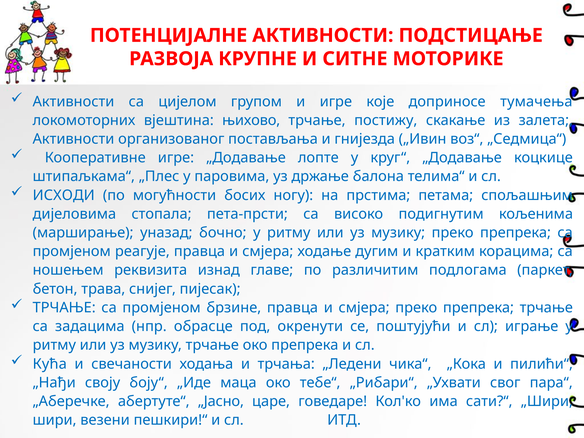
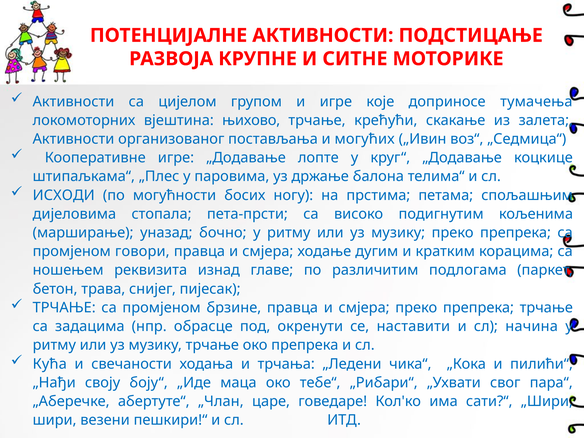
постижу: постижу -> крећући (386, 120)
гнијезда: гнијезда -> могућих (365, 139)
реагује: реагује -> говори (142, 251)
поштујући: поштујући -> наставити (413, 326)
играње: играње -> начина (532, 326)
„Јасно: „Јасно -> „Члан (221, 401)
